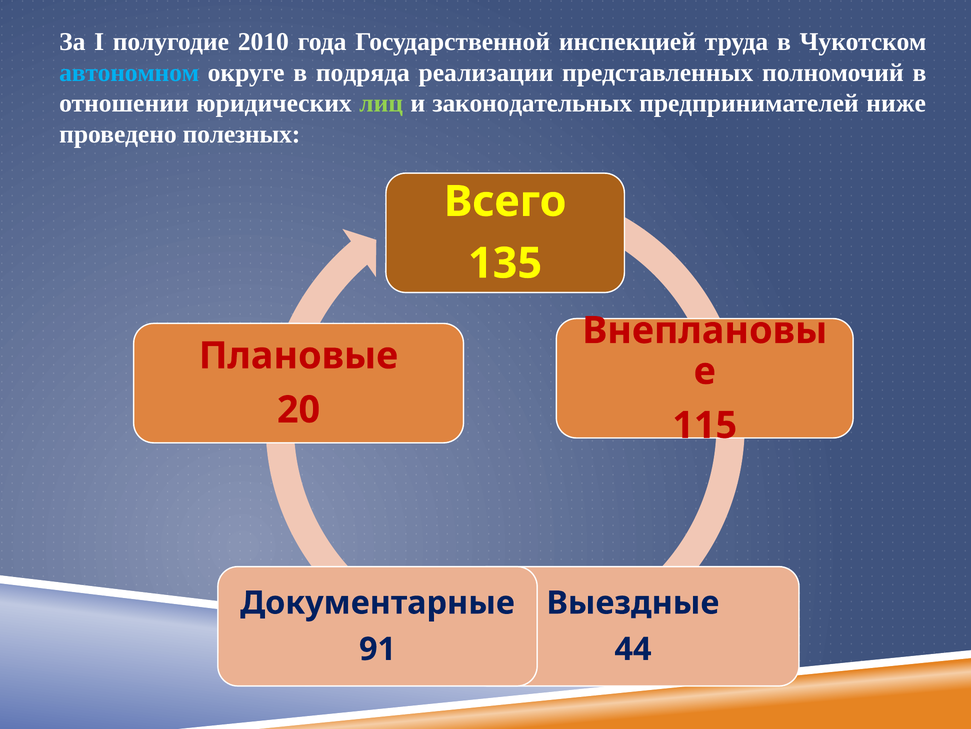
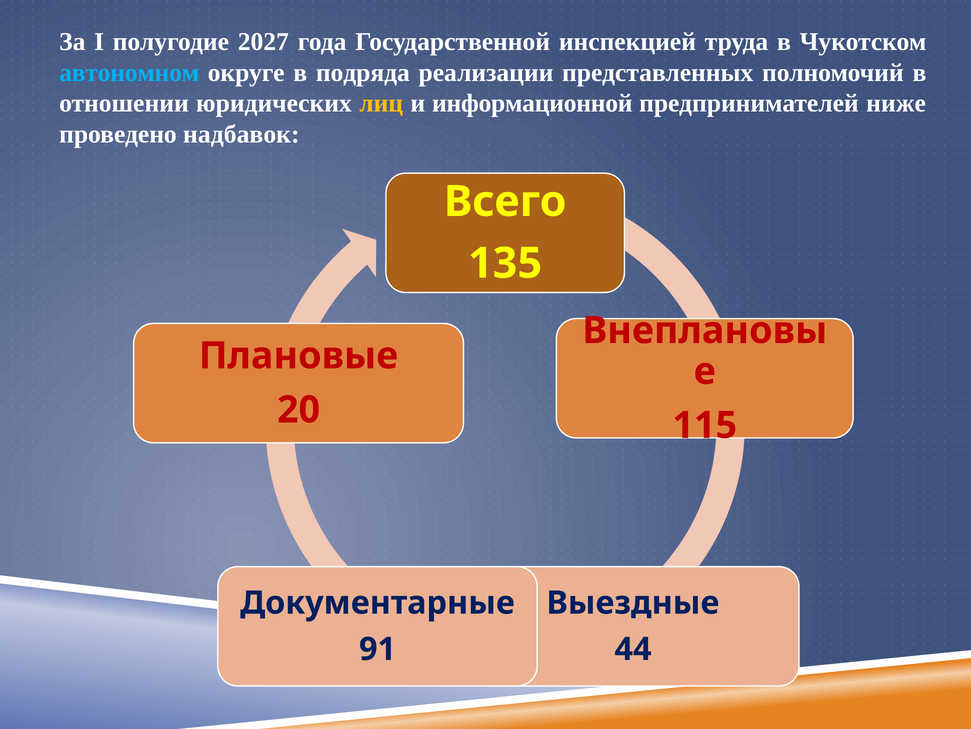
2010: 2010 -> 2027 (263, 42)
лиц colour: light green -> yellow (381, 103)
законодательных: законодательных -> информационной (532, 103)
полезных: полезных -> надбавок (241, 134)
